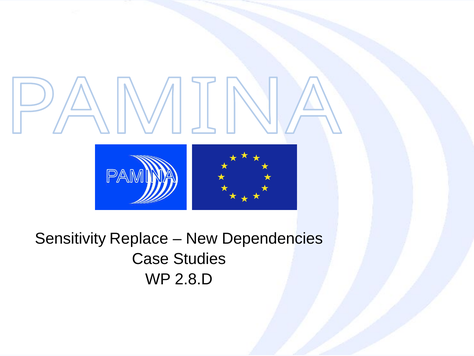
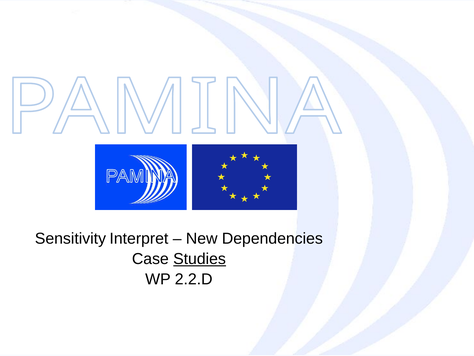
Replace: Replace -> Interpret (139, 238)
Studies underline: none -> present (200, 259)
2.8.D: 2.8.D -> 2.2.D (194, 279)
